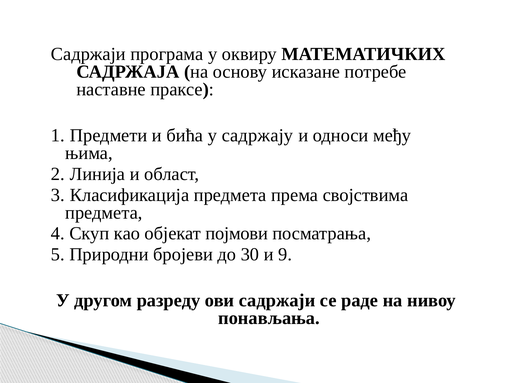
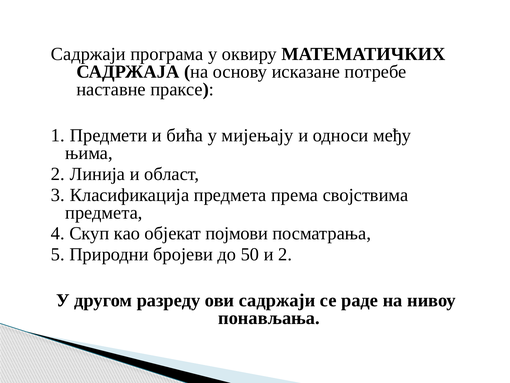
садржају: садржају -> мијењају (258, 135)
30: 30 -> 50 (250, 254)
и 9: 9 -> 2 (285, 254)
